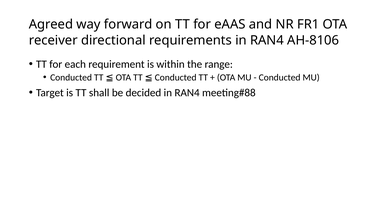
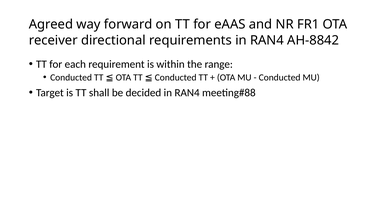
AH-8106: AH-8106 -> AH-8842 (313, 40)
